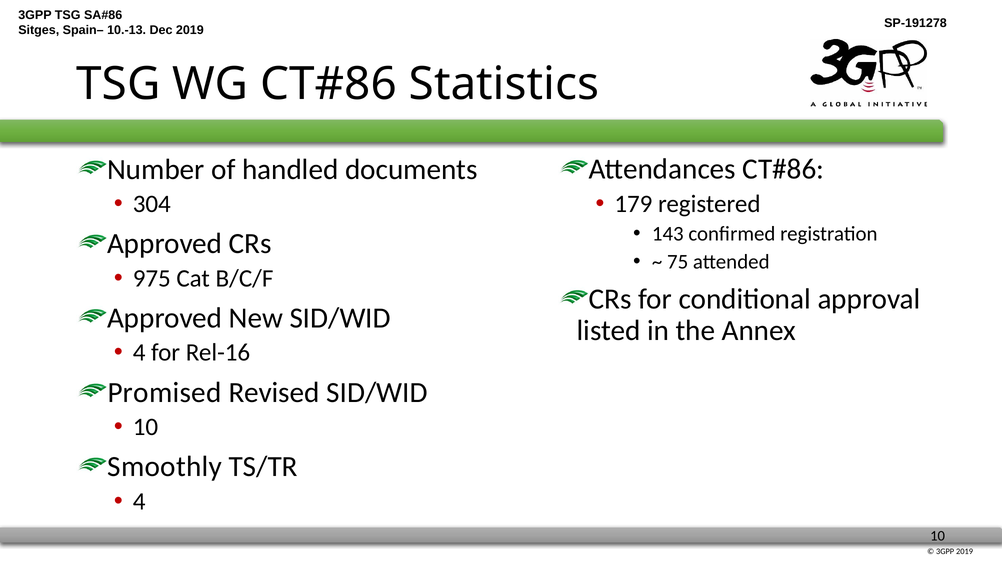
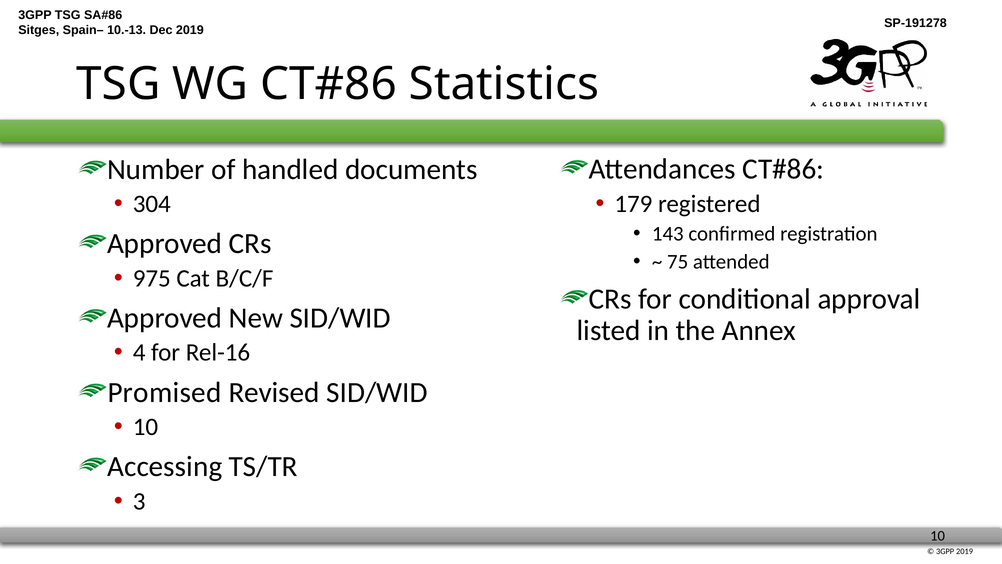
Smoothly: Smoothly -> Accessing (165, 466)
4: 4 -> 3 (139, 501)
